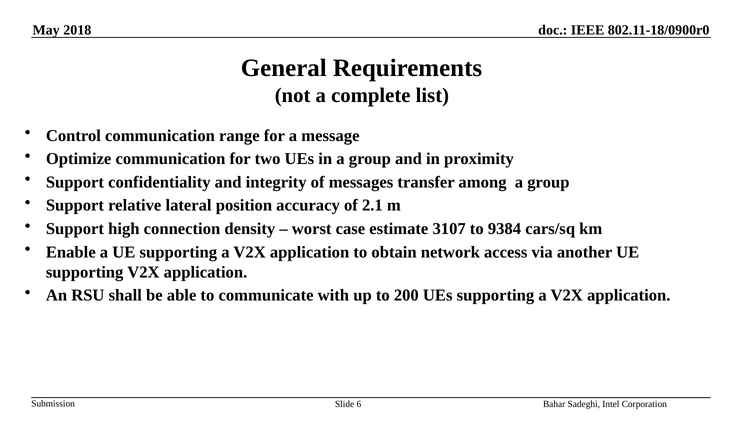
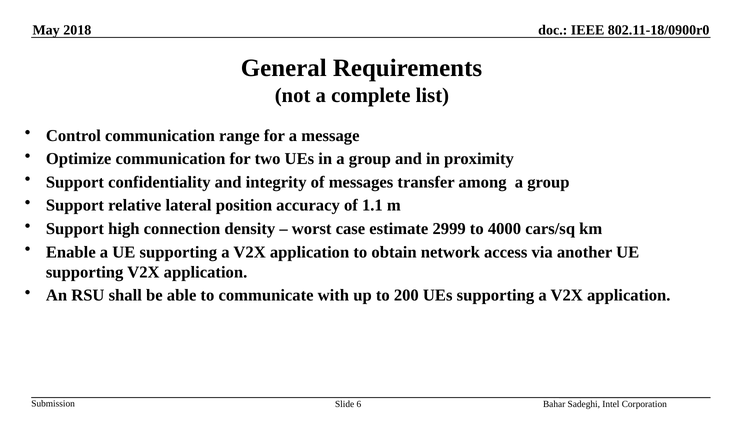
2.1: 2.1 -> 1.1 (372, 205)
3107: 3107 -> 2999 (449, 229)
9384: 9384 -> 4000 (504, 229)
